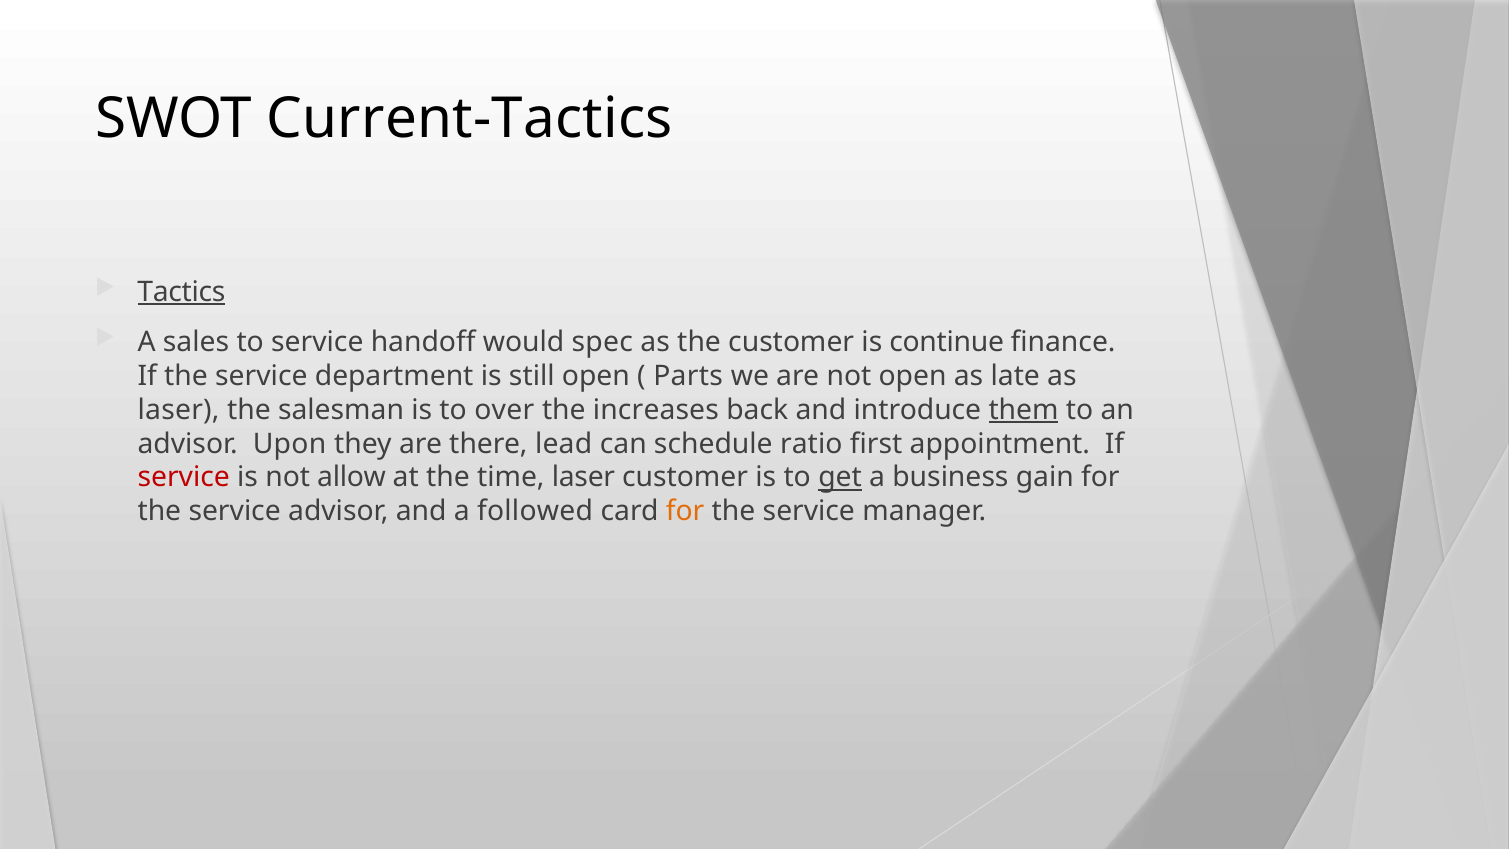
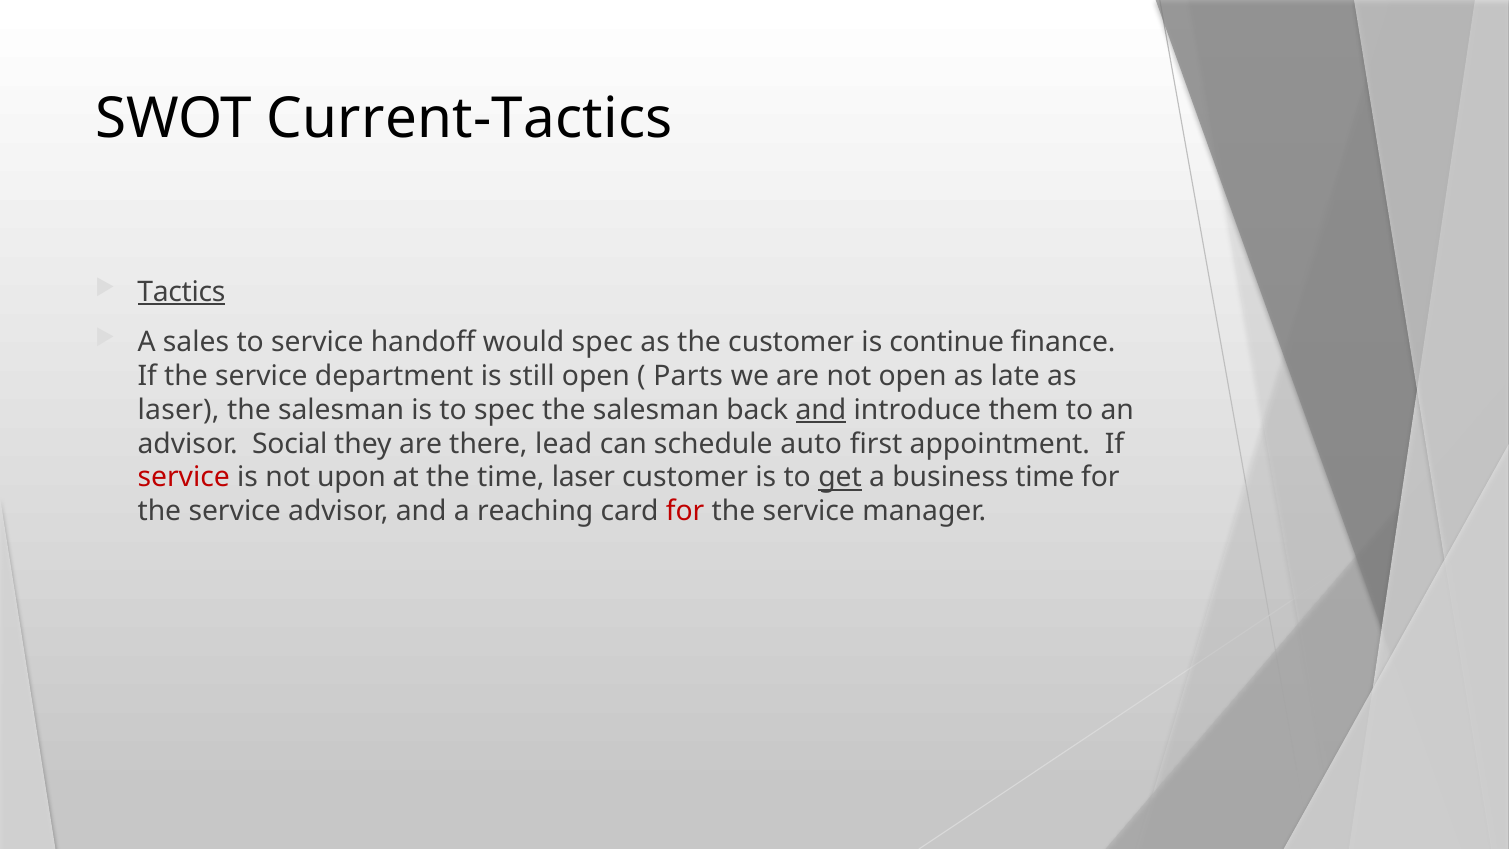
to over: over -> spec (504, 410)
increases: increases -> salesman (656, 410)
and underline: none -> present (821, 410)
them underline: present -> none (1024, 410)
Upon: Upon -> Social (290, 444)
ratio: ratio -> auto (811, 444)
allow: allow -> upon (352, 478)
business gain: gain -> time (1045, 478)
followed: followed -> reaching (535, 511)
for colour: orange -> red (685, 511)
